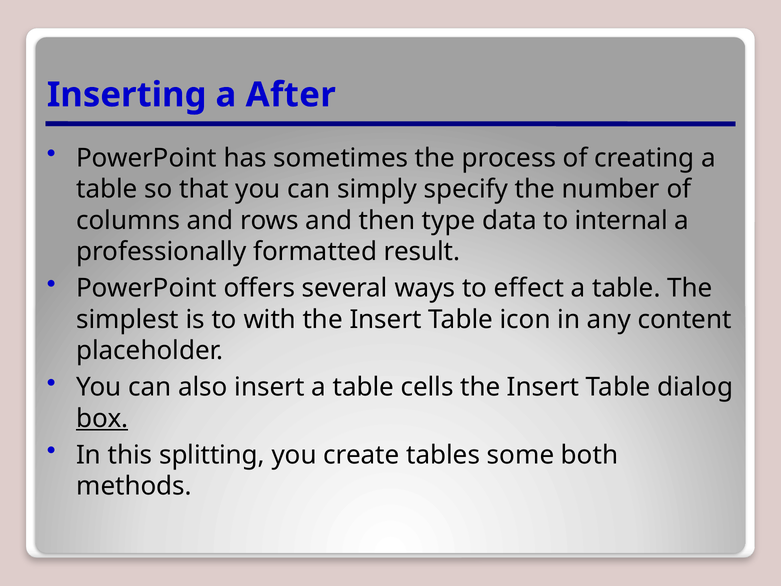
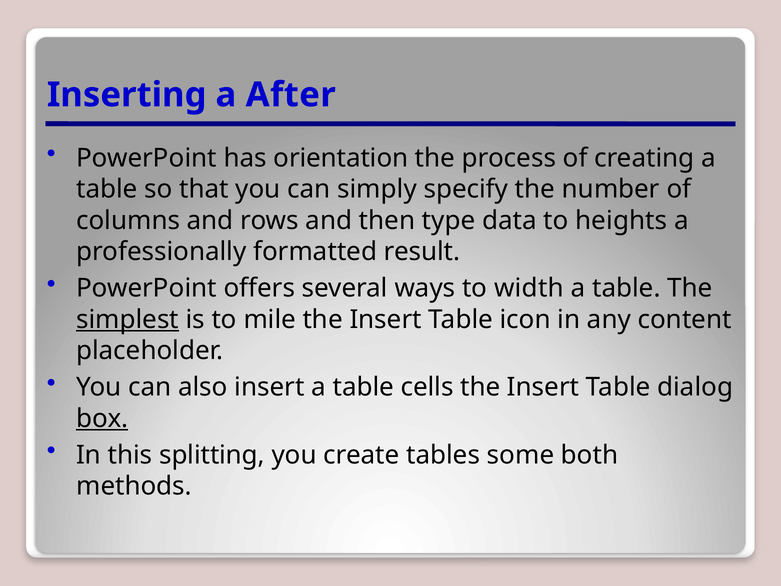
sometimes: sometimes -> orientation (341, 158)
internal: internal -> heights (621, 221)
effect: effect -> width (529, 288)
simplest underline: none -> present (128, 319)
with: with -> mile (270, 319)
